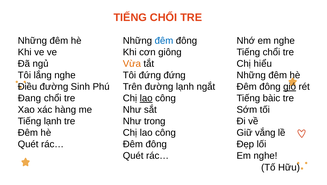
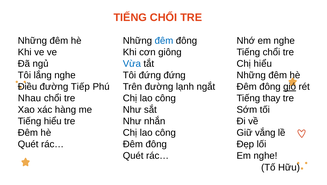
Vừa colour: orange -> blue (132, 63)
Sinh: Sinh -> Tiếp (80, 86)
Đang: Đang -> Nhau (29, 98)
lao underline: present -> none (146, 98)
bàic: bàic -> thay (271, 98)
Tiếng lạnh: lạnh -> hiểu (53, 121)
trong: trong -> nhắn (155, 121)
